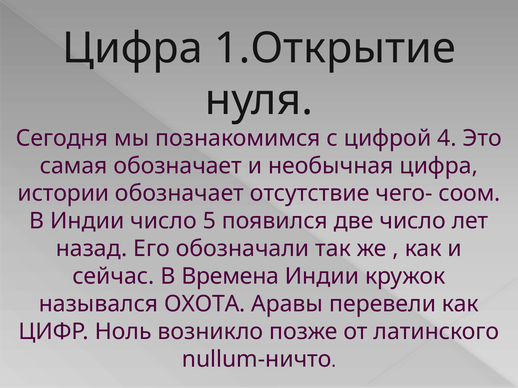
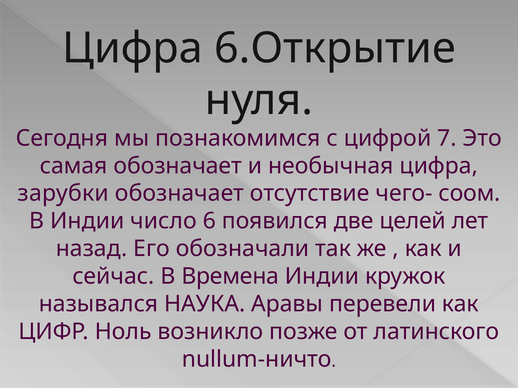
1.Открытие: 1.Открытие -> 6.Открытие (335, 48)
4: 4 -> 7 (447, 138)
истории: истории -> зарубки (63, 194)
5: 5 -> 6 (209, 221)
две число: число -> целей (413, 221)
ОХОТА: ОХОТА -> НАУКА (205, 304)
